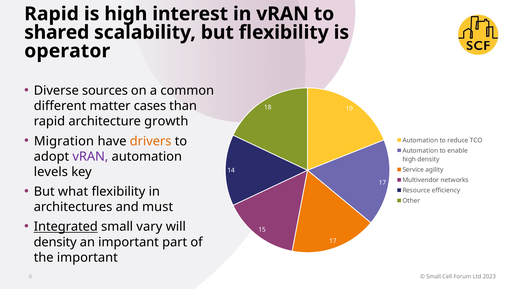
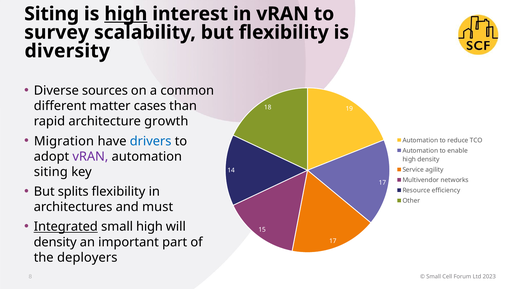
Rapid: Rapid -> Siting (52, 14)
high underline: none -> present (126, 14)
shared: shared -> survey (57, 32)
operator: operator -> diversity (67, 51)
drivers colour: orange -> blue (151, 141)
levels: levels -> siting (51, 172)
what: what -> splits (73, 191)
small vary: vary -> high (149, 226)
the important: important -> deployers (87, 257)
